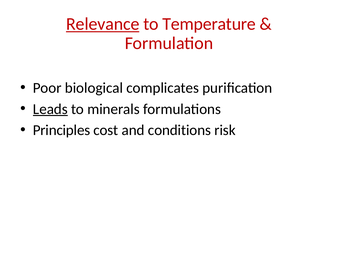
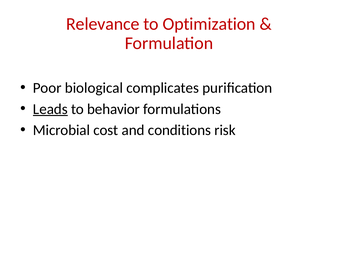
Relevance underline: present -> none (103, 24)
Temperature: Temperature -> Optimization (209, 24)
minerals: minerals -> behavior (114, 109)
Principles: Principles -> Microbial (61, 130)
